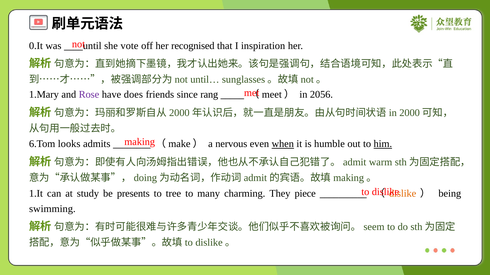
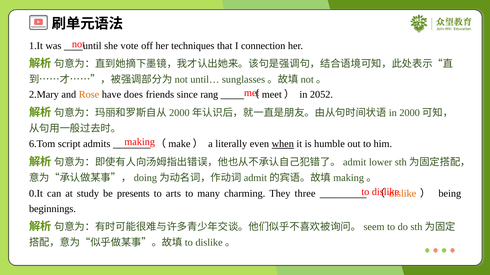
0.It: 0.It -> 1.It (36, 46)
recognised: recognised -> techniques (193, 46)
inspiration: inspiration -> connection (263, 46)
1.Mary: 1.Mary -> 2.Mary (44, 95)
Rose colour: purple -> orange (89, 95)
2056: 2056 -> 2052 (321, 95)
looks: looks -> script (69, 144)
nervous: nervous -> literally (231, 144)
him underline: present -> none (383, 144)
warm: warm -> lower (381, 163)
1.It: 1.It -> 0.It (36, 194)
tree: tree -> arts (173, 194)
piece: piece -> three (305, 194)
swimming: swimming -> beginnings (52, 209)
